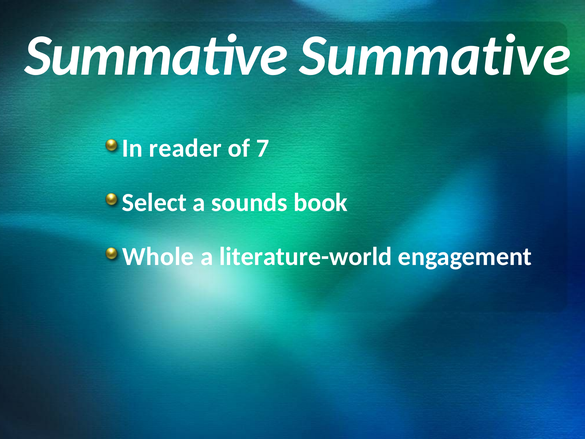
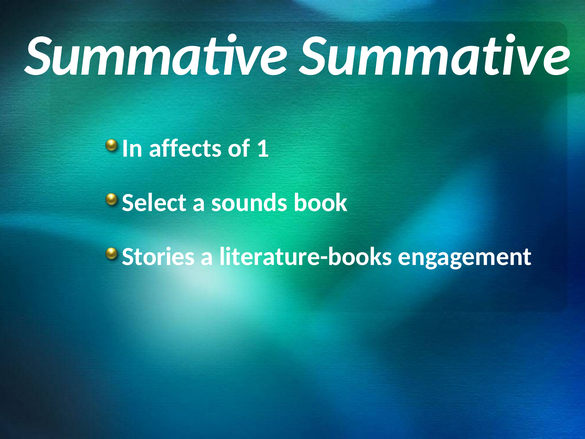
reader: reader -> affects (185, 148)
7: 7 -> 1 (263, 148)
Whole: Whole -> Stories (158, 256)
literature-world: literature-world -> literature-books (306, 256)
